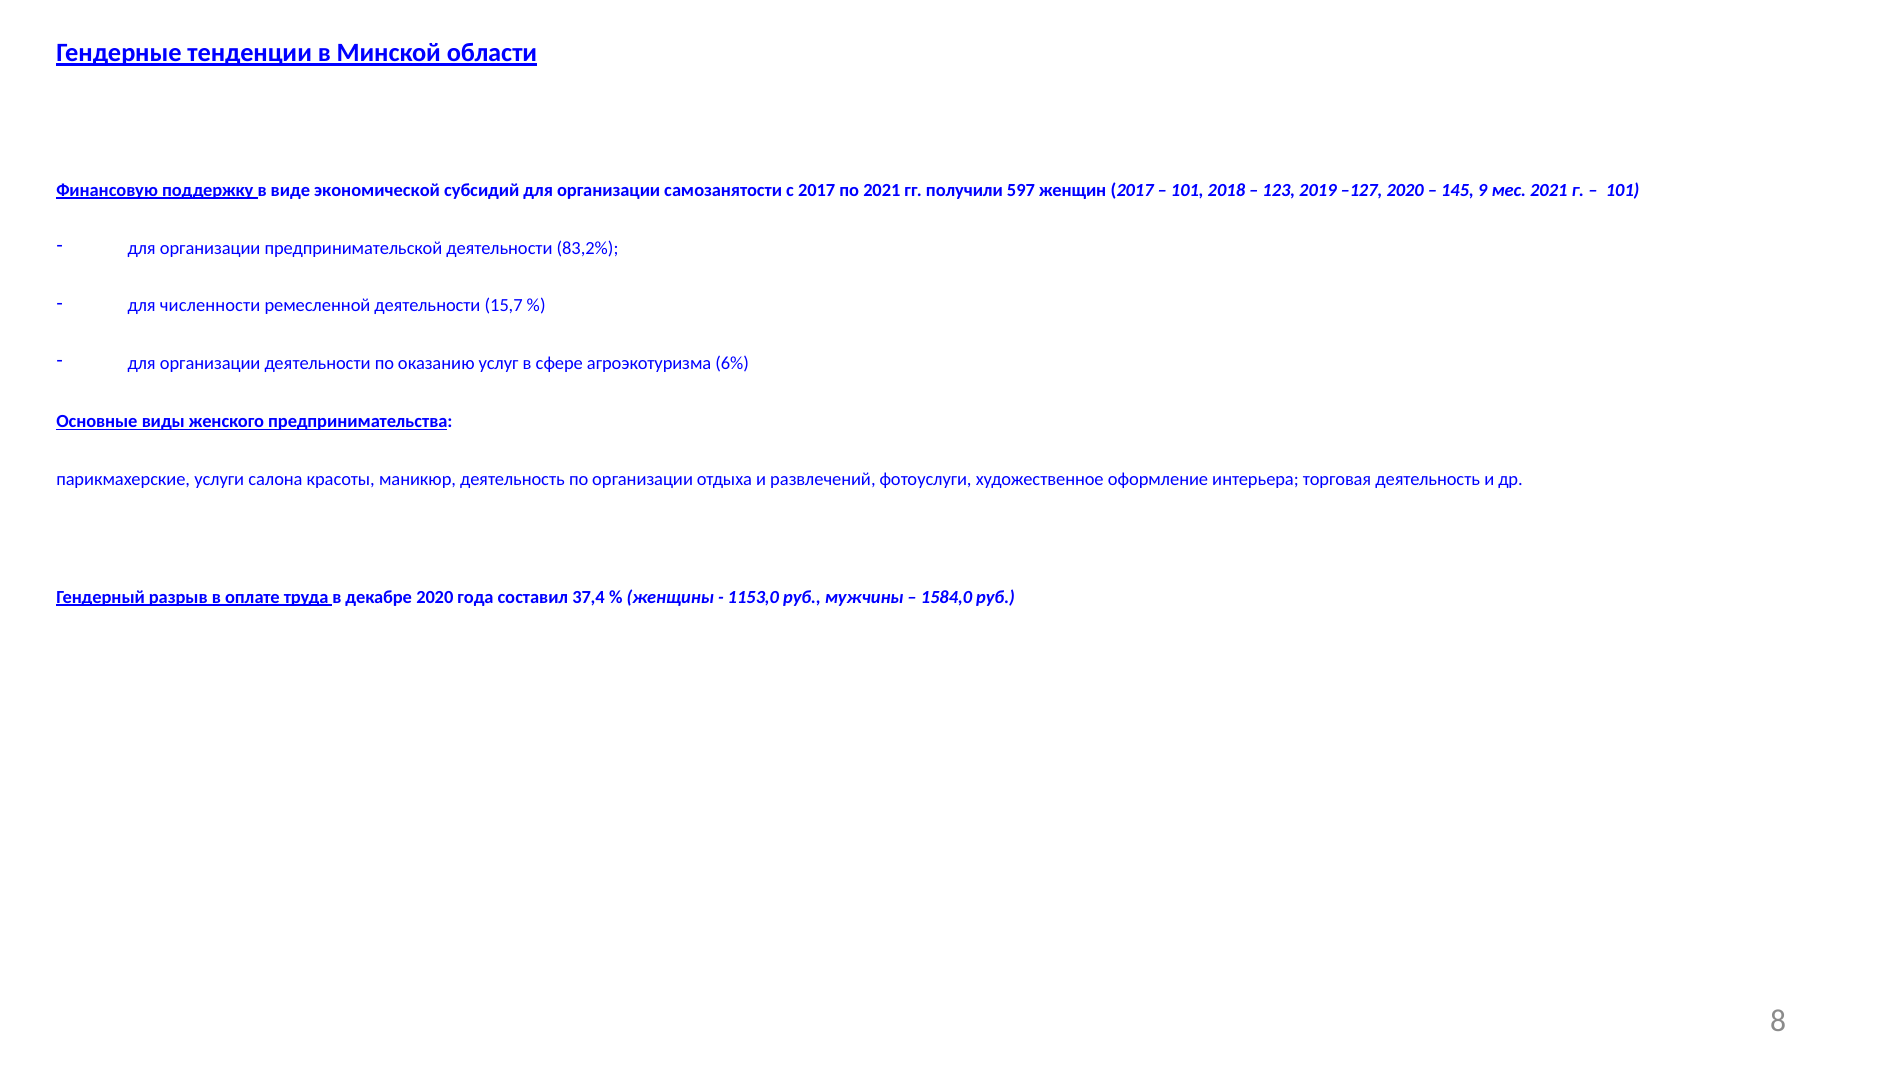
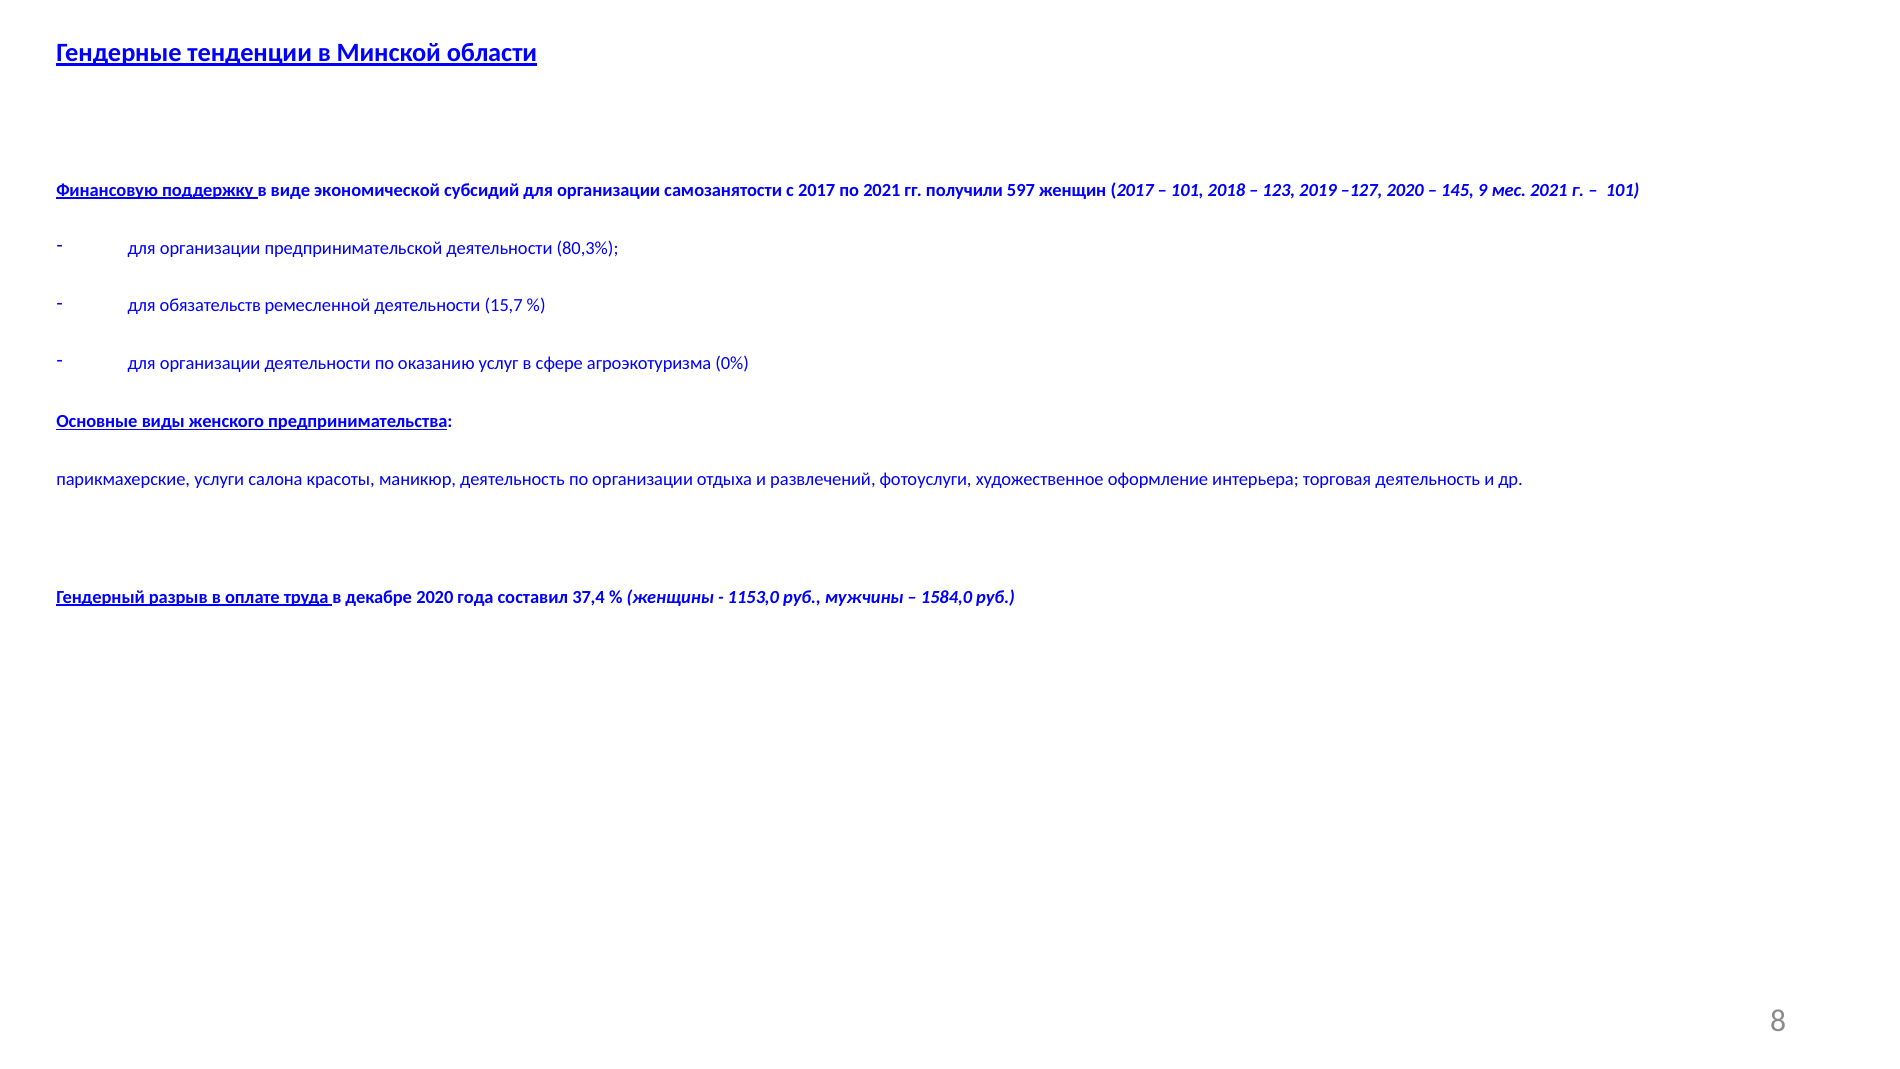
83,2%: 83,2% -> 80,3% (587, 248)
численности: численности -> обязательств (210, 306)
6%: 6% -> 0% (732, 364)
